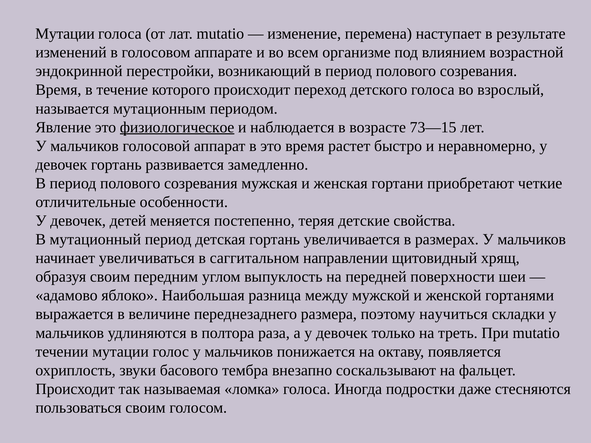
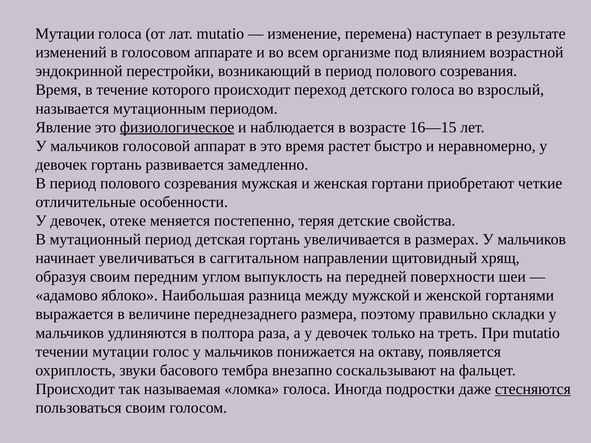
73—15: 73—15 -> 16—15 (433, 127)
детей: детей -> отеке (128, 221)
научиться: научиться -> правильно (454, 314)
стесняются underline: none -> present (533, 389)
